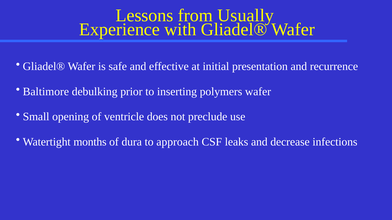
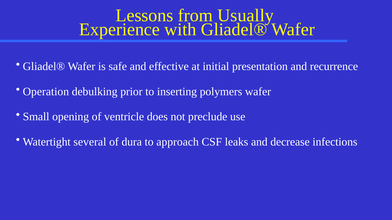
Baltimore: Baltimore -> Operation (46, 92)
months: months -> several (90, 142)
